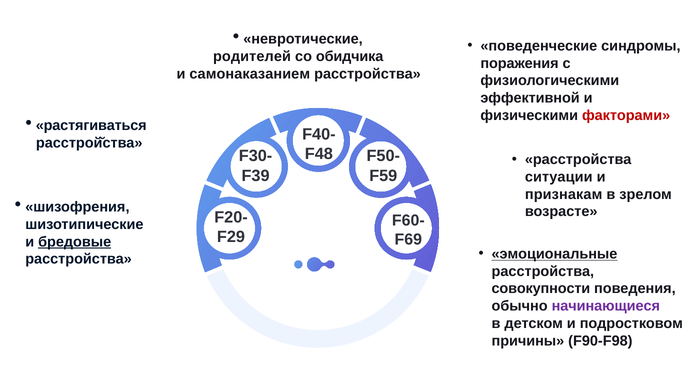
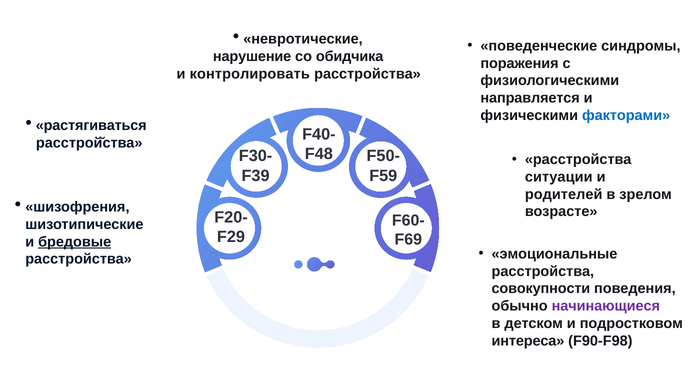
родителей: родителей -> нарушение (252, 56)
самонаказанием: самонаказанием -> контролировать (250, 74)
эффективной: эффективной -> направляется (530, 98)
факторами colour: red -> blue (626, 115)
признакам: признакам -> родителей (564, 194)
эмоциональные underline: present -> none (554, 254)
причины: причины -> интереса (528, 341)
